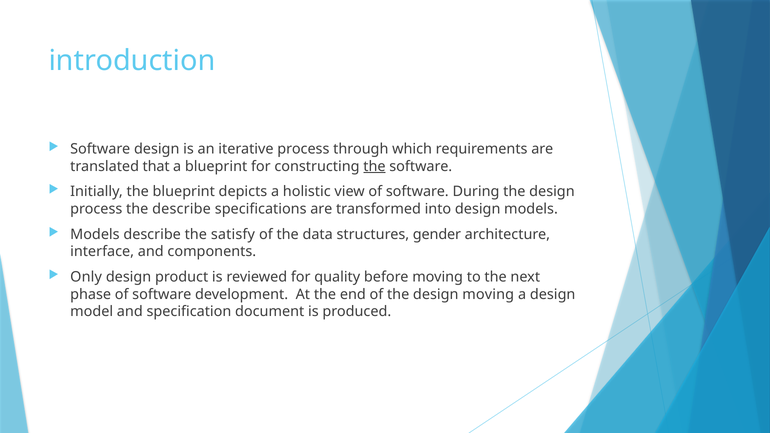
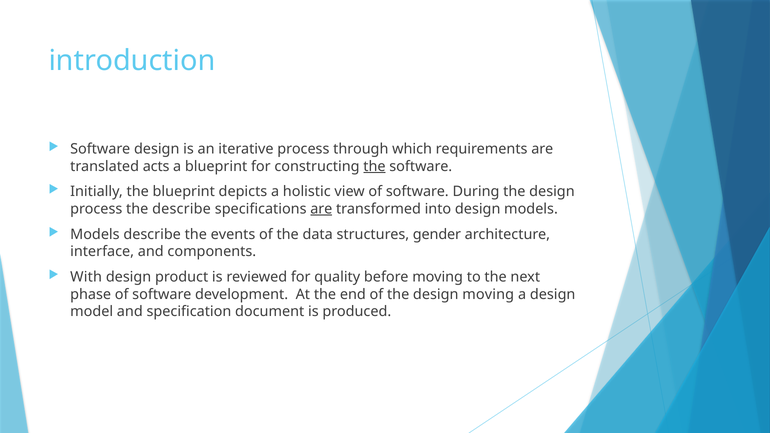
that: that -> acts (156, 166)
are underline: none -> present (321, 209)
satisfy: satisfy -> events (233, 234)
Only: Only -> With (86, 277)
